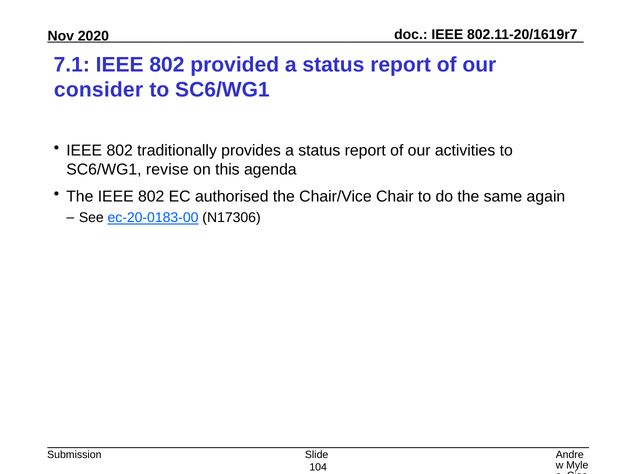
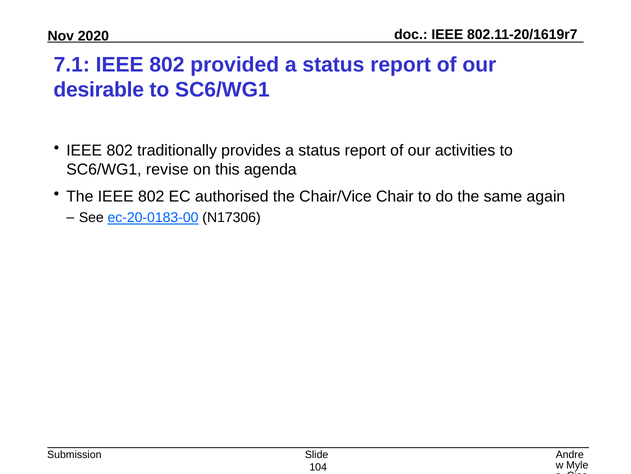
consider: consider -> desirable (99, 90)
